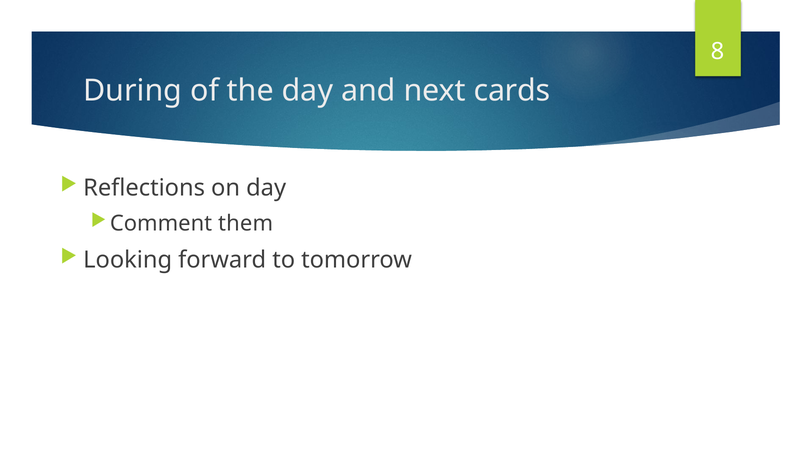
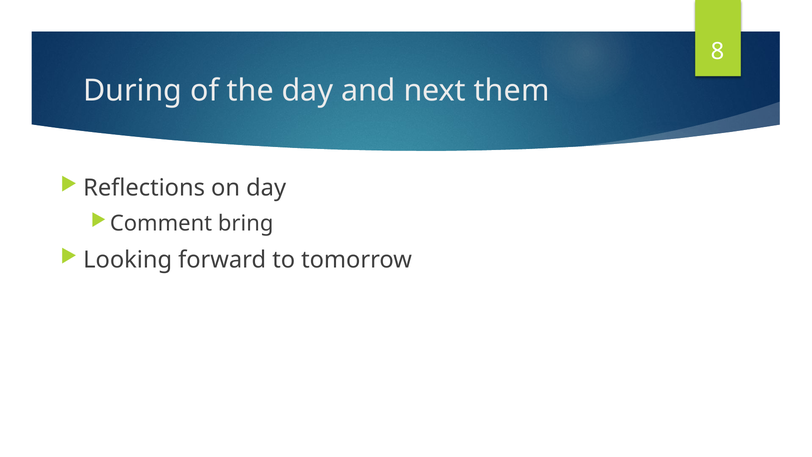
cards: cards -> them (512, 91)
them: them -> bring (246, 224)
